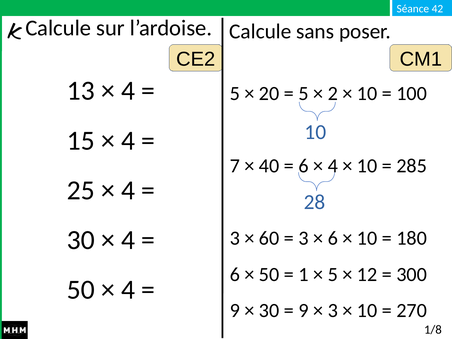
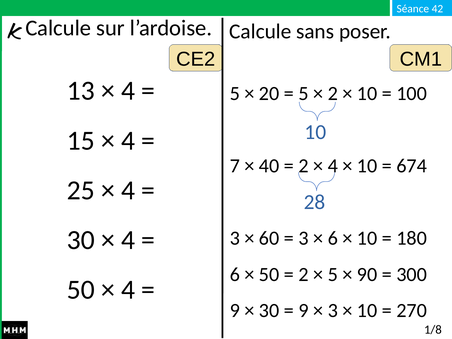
6: 6 -> 2 (303, 166)
285: 285 -> 674 (412, 166)
1: 1 -> 2 (303, 274)
12: 12 -> 90 (367, 274)
